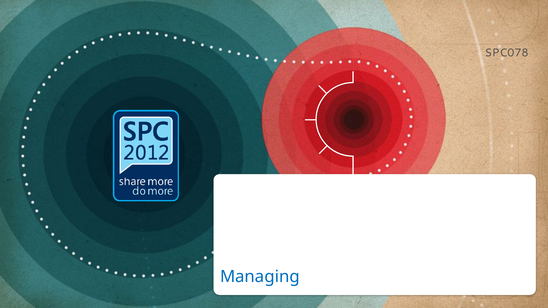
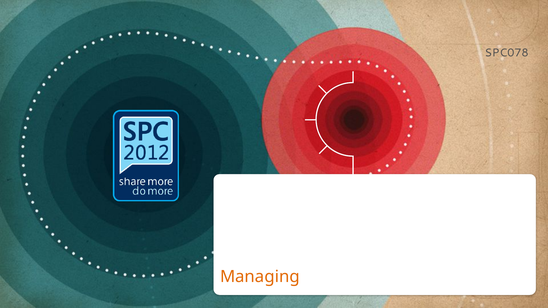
Managing colour: blue -> orange (260, 277)
